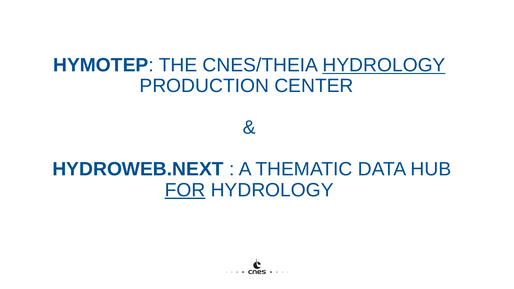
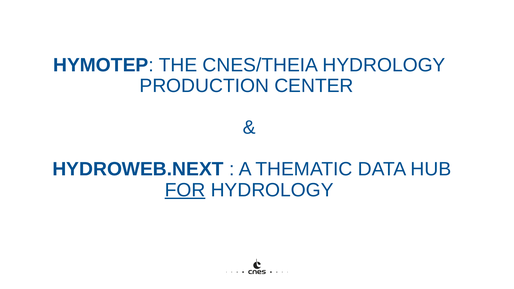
HYDROLOGY underline: present -> none (384, 65)
